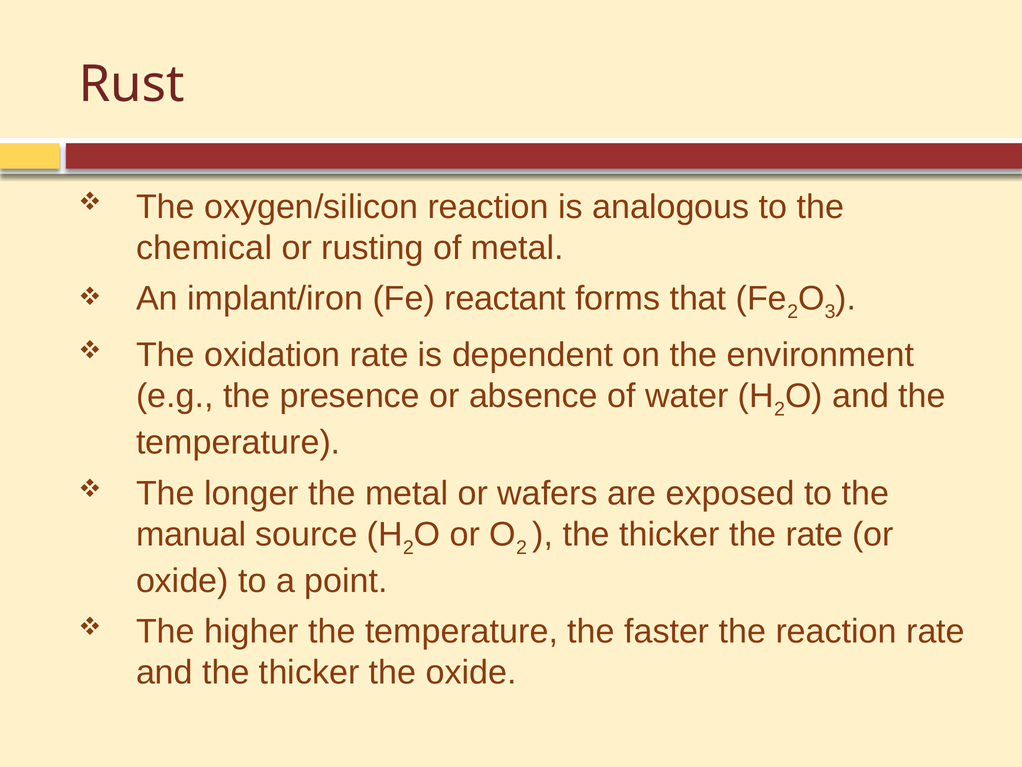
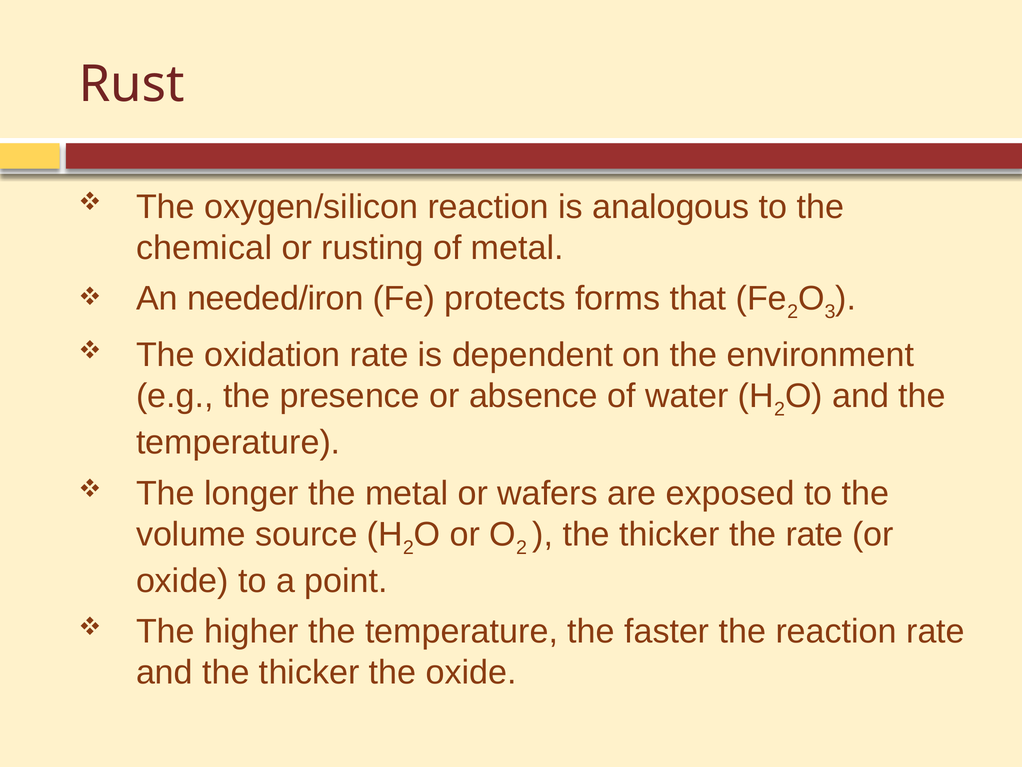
implant/iron: implant/iron -> needed/iron (275, 298)
reactant: reactant -> protects (505, 298)
manual: manual -> volume (191, 534)
